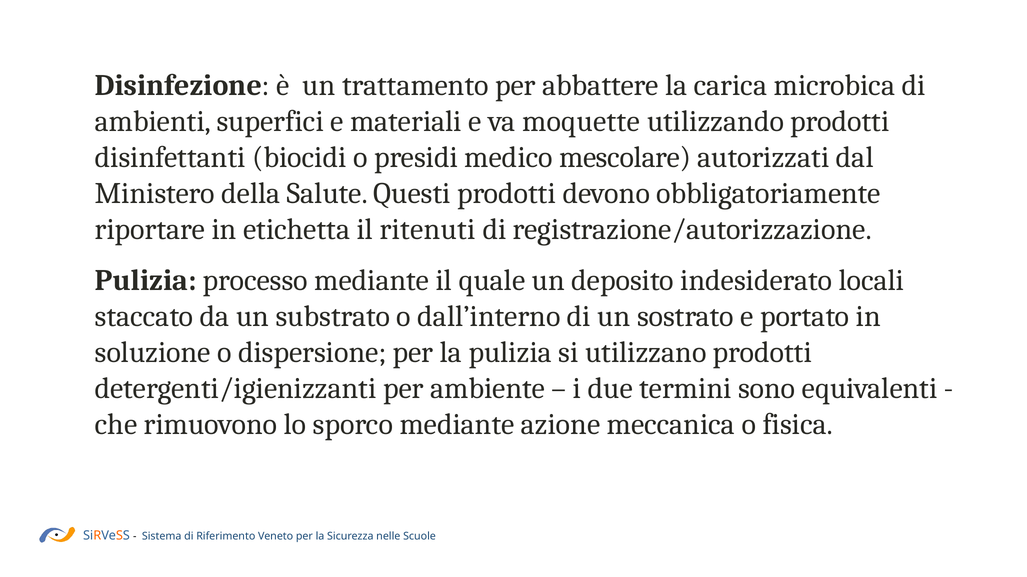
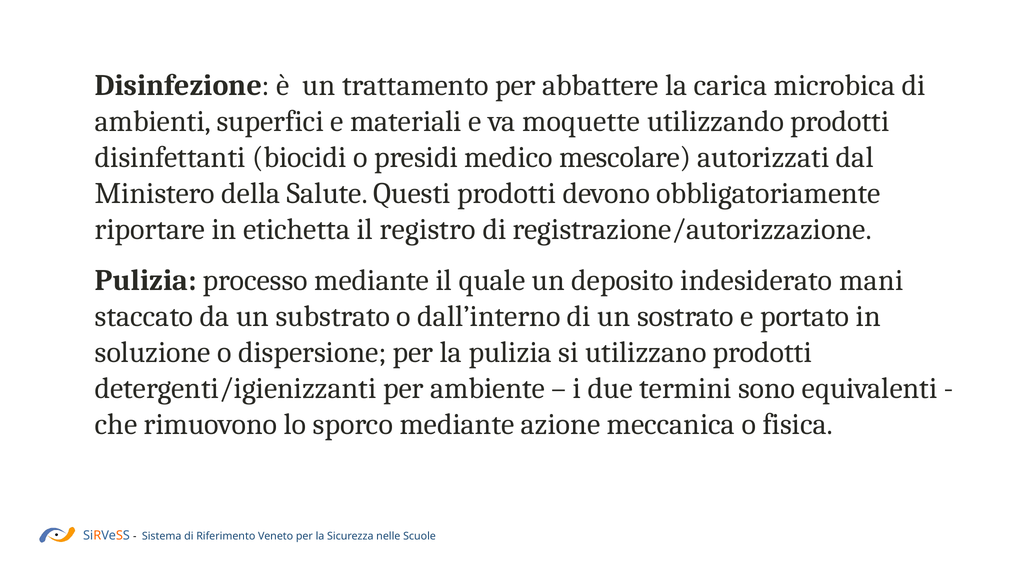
ritenuti: ritenuti -> registro (428, 229)
locali: locali -> mani (871, 281)
